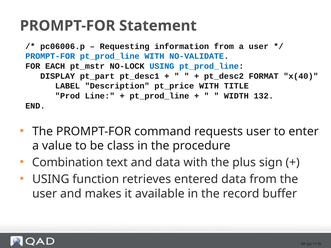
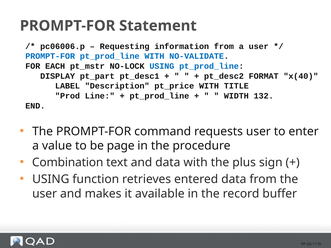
class: class -> page (121, 146)
